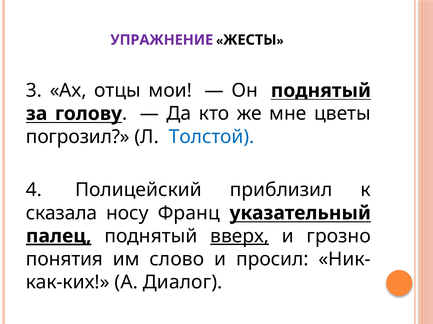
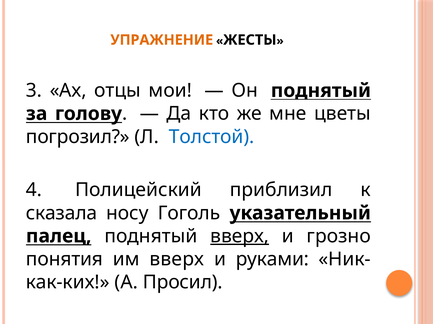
УПРАЖНЕНИЕ colour: purple -> orange (162, 40)
Франц: Франц -> Гоголь (189, 214)
палец underline: present -> none (59, 237)
им слово: слово -> вверх (177, 260)
просил: просил -> руками (272, 260)
Диалог: Диалог -> Просил (183, 283)
